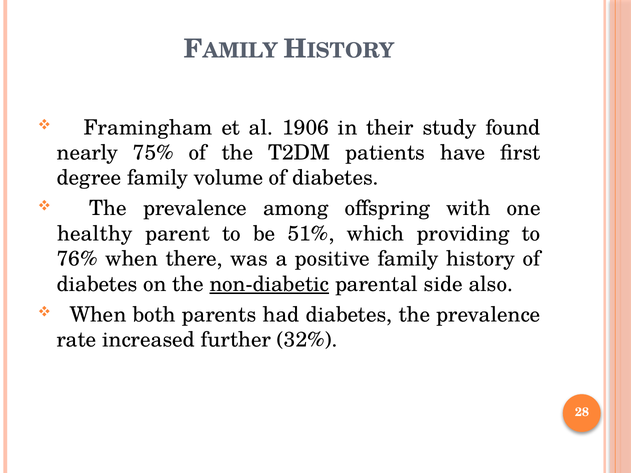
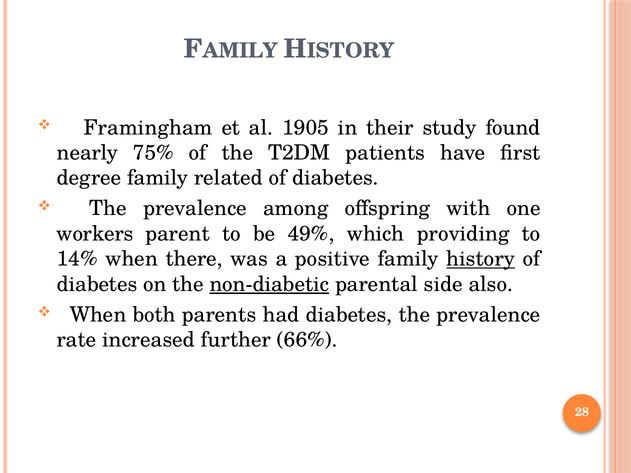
1906: 1906 -> 1905 (306, 128)
volume: volume -> related (229, 178)
healthy: healthy -> workers (95, 234)
51%: 51% -> 49% (311, 234)
76%: 76% -> 14% (77, 259)
history underline: none -> present (481, 259)
32%: 32% -> 66% (307, 340)
